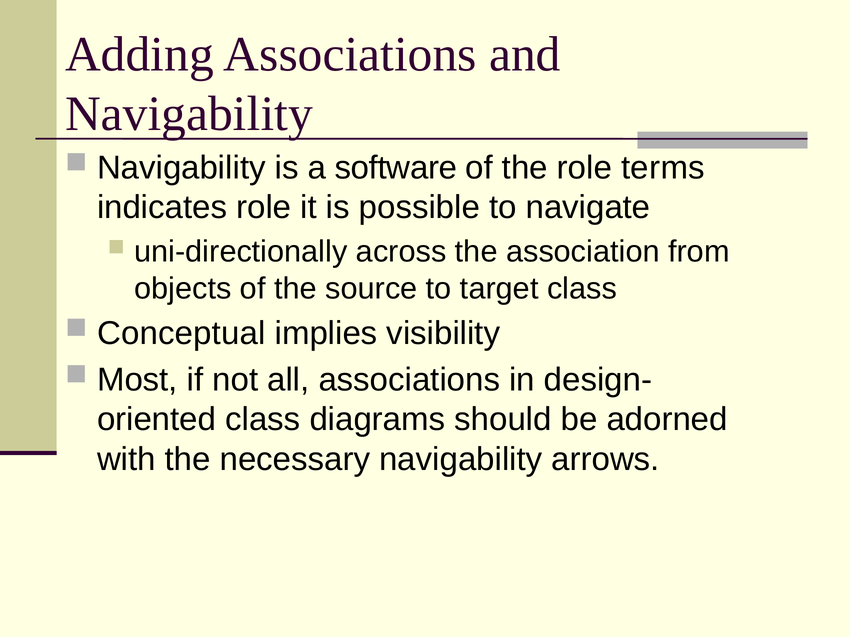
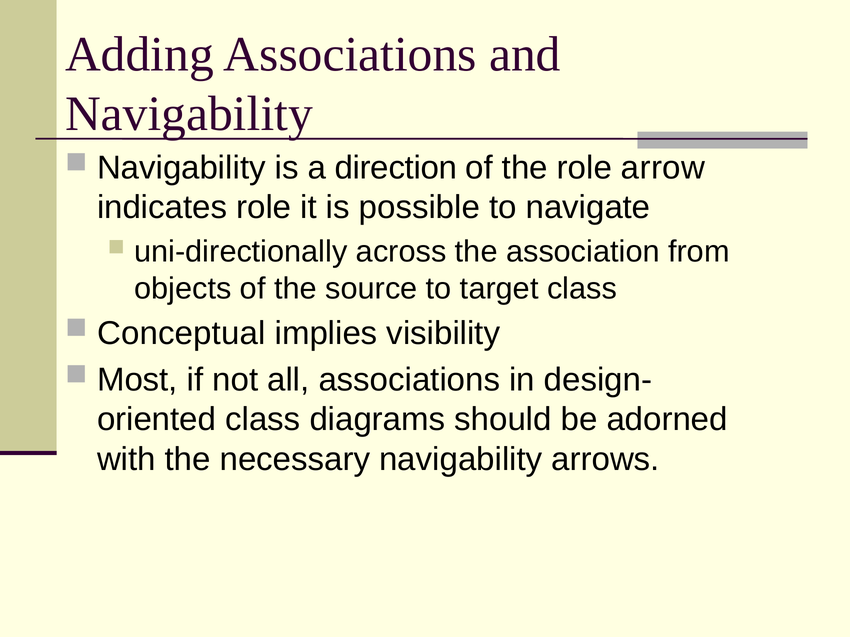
software: software -> direction (396, 168)
terms: terms -> arrow (663, 168)
